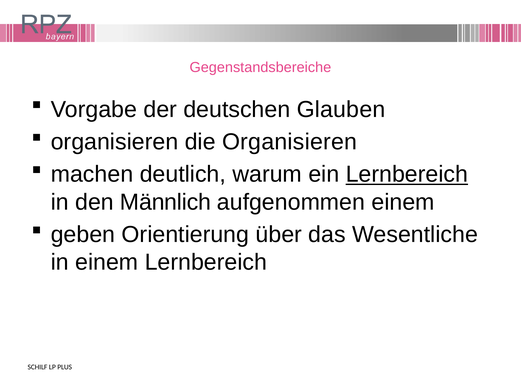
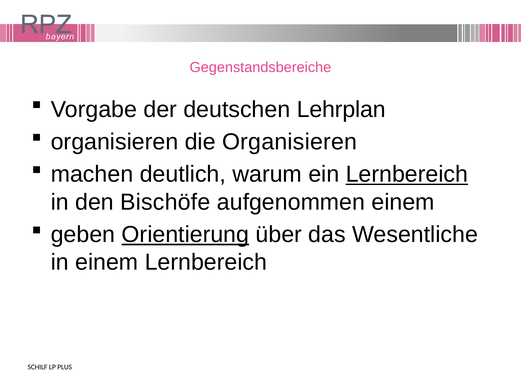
Glauben: Glauben -> Lehrplan (341, 109)
Männlich: Männlich -> Bischöfe (165, 202)
Orientierung underline: none -> present (185, 234)
